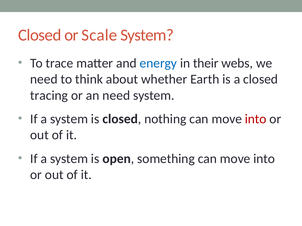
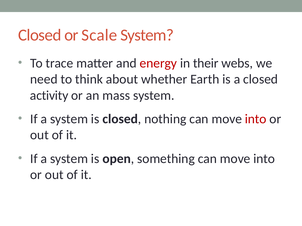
energy colour: blue -> red (158, 63)
tracing: tracing -> activity (49, 96)
an need: need -> mass (116, 96)
